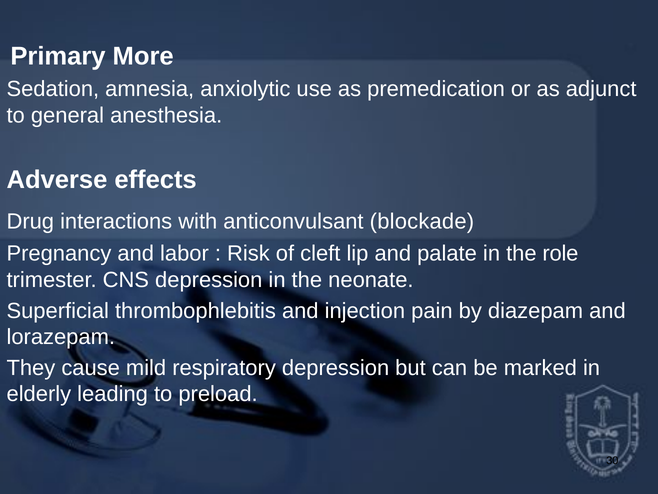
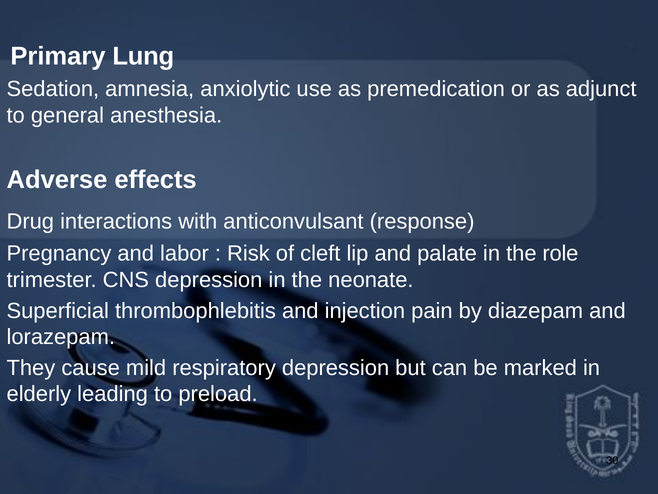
More: More -> Lung (143, 56)
blockade: blockade -> response (422, 221)
